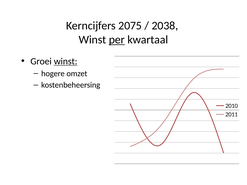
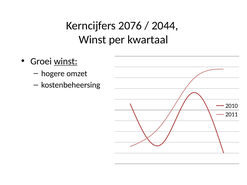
2075: 2075 -> 2076 (130, 26)
2038: 2038 -> 2044 (165, 26)
per underline: present -> none (117, 40)
